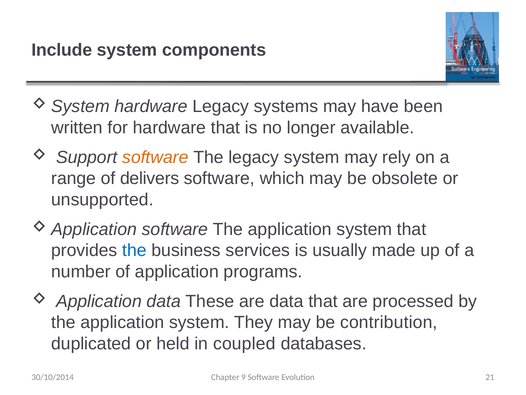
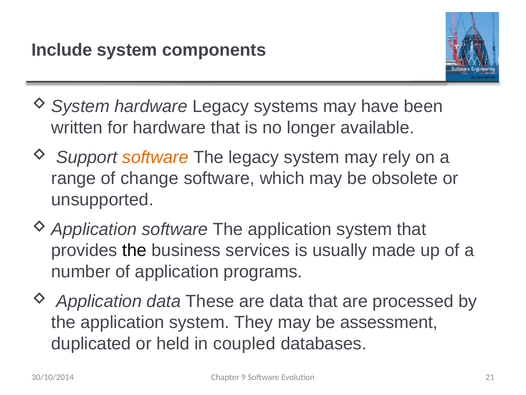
delivers: delivers -> change (150, 178)
the colour: blue -> black (134, 250)
contribution: contribution -> assessment (389, 322)
